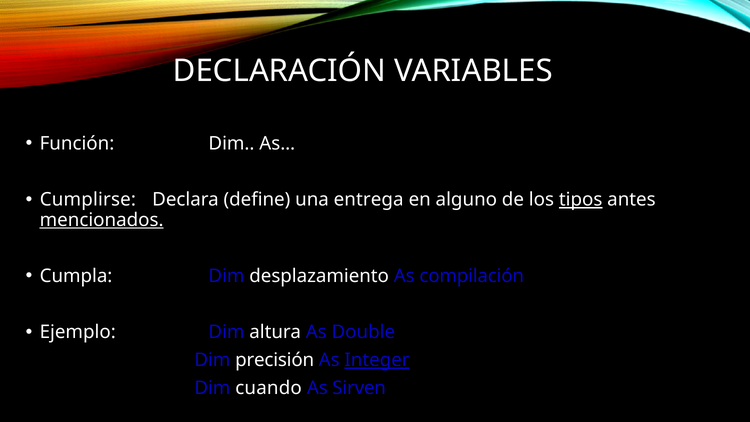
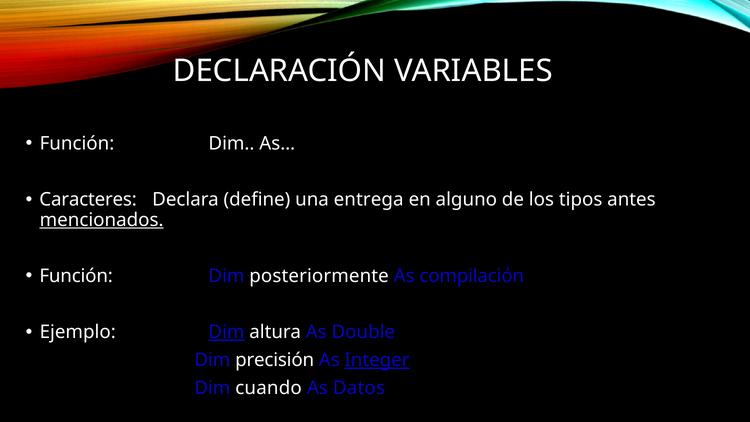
Cumplirse: Cumplirse -> Caracteres (88, 200)
tipos underline: present -> none (581, 200)
Cumpla: Cumpla -> Función (76, 276)
desplazamiento: desplazamiento -> posteriormente (319, 276)
Dim underline: none -> present (226, 332)
Sirven: Sirven -> Datos (359, 388)
